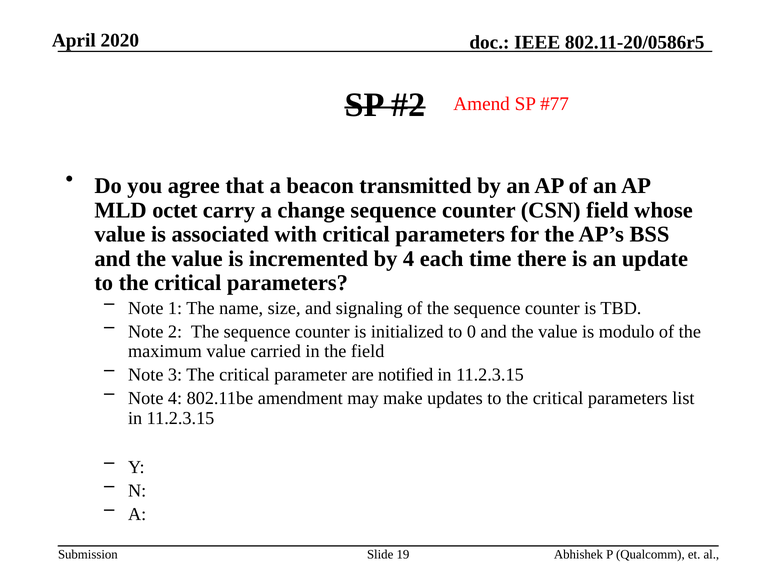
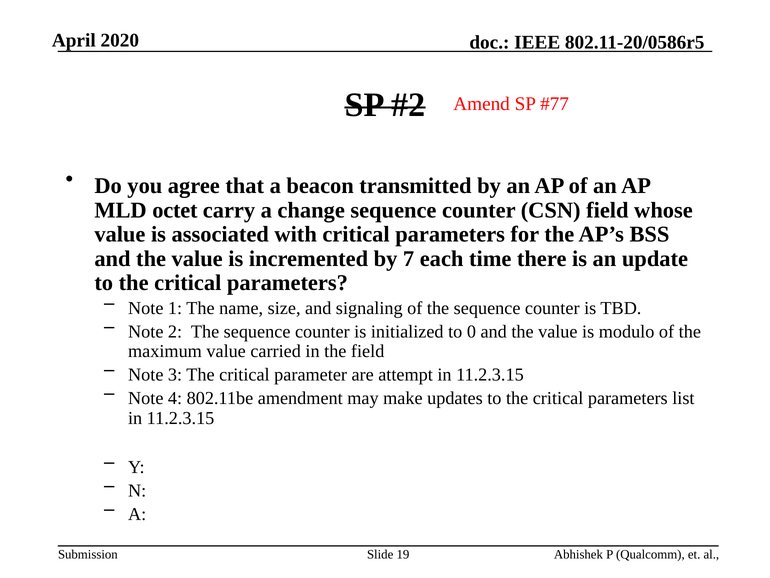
by 4: 4 -> 7 (409, 259)
notified: notified -> attempt (406, 375)
